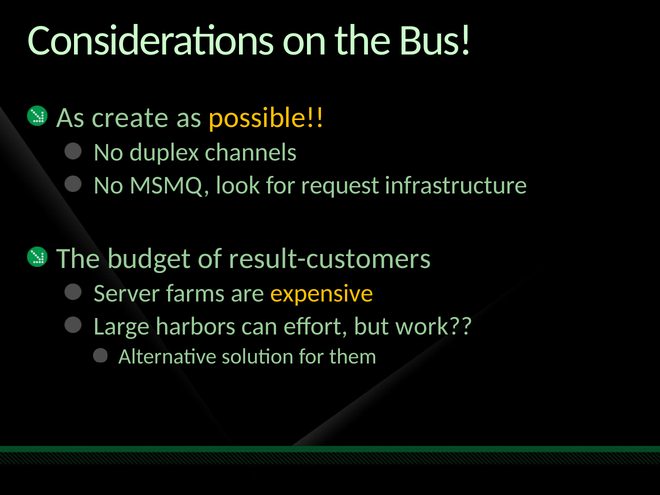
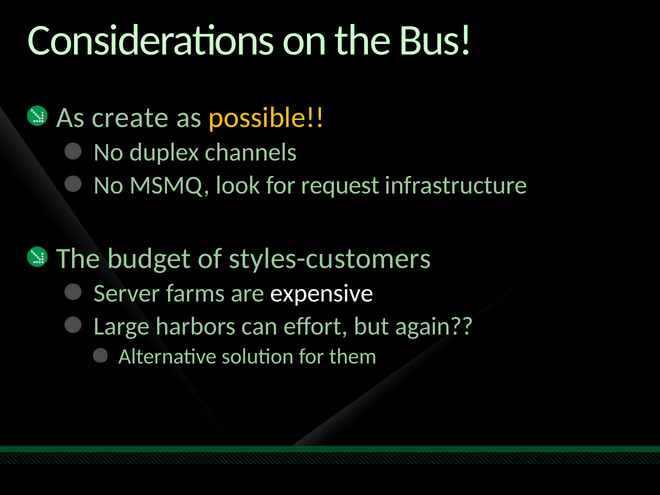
result-customers: result-customers -> styles-customers (330, 258)
expensive colour: yellow -> white (322, 293)
work: work -> again (434, 326)
